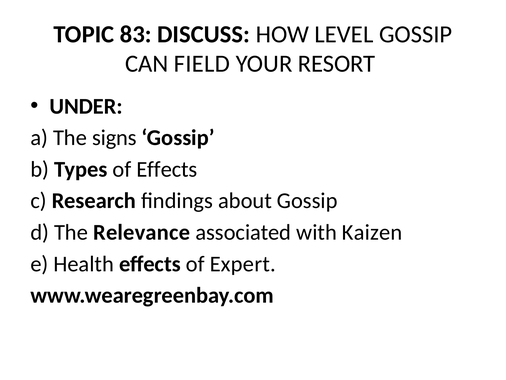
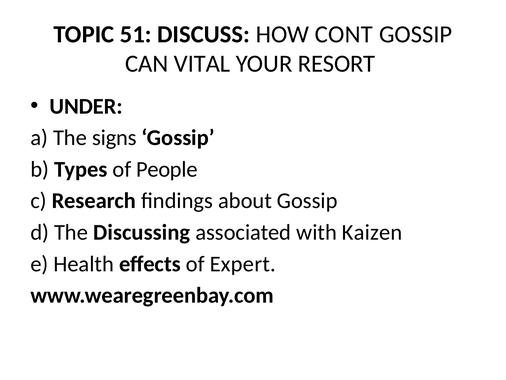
83: 83 -> 51 (136, 34)
LEVEL: LEVEL -> CONT (344, 34)
FIELD: FIELD -> VITAL (202, 64)
of Effects: Effects -> People (167, 169)
Relevance: Relevance -> Discussing (142, 232)
